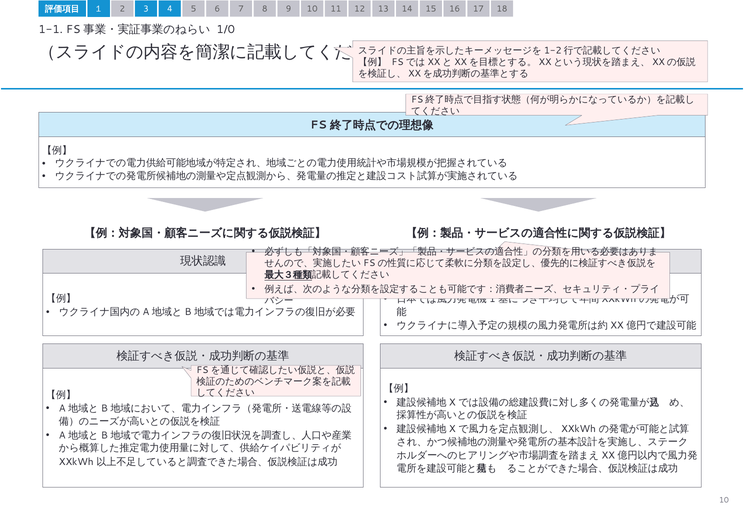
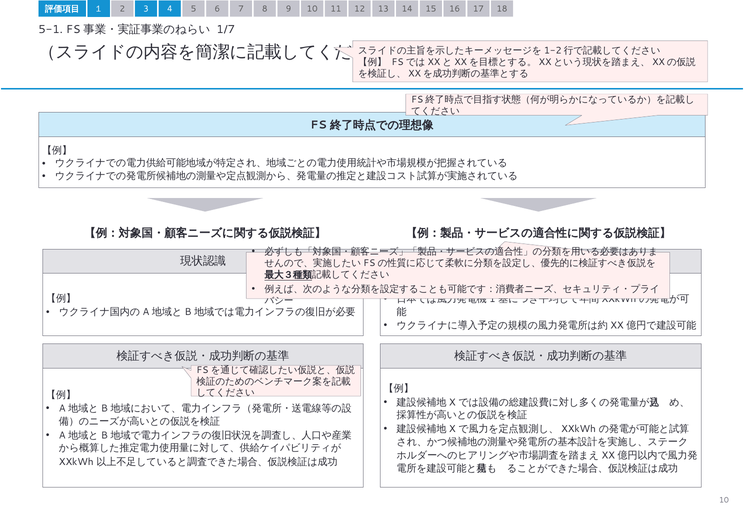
1-1: 1-1 -> 5-1 (51, 29)
1/0: 1/0 -> 1/7 (226, 29)
